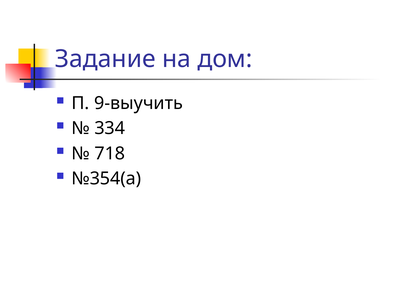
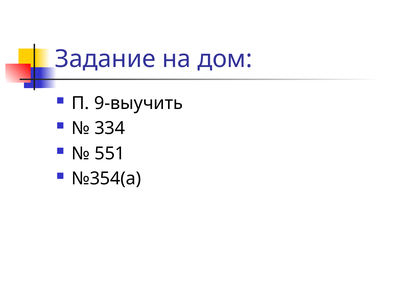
718: 718 -> 551 (110, 153)
